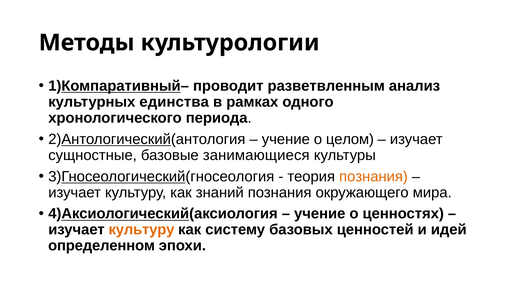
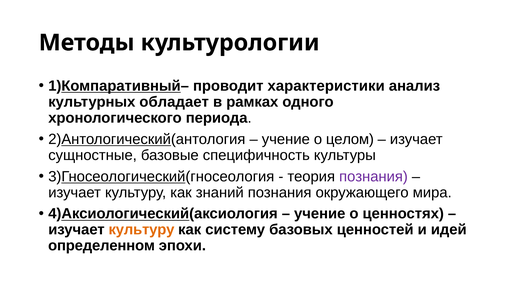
разветвленным: разветвленным -> характеристики (326, 86)
единства: единства -> обладает (174, 102)
занимающиеся: занимающиеся -> специфичность (256, 155)
познания colour: orange -> purple (373, 176)
